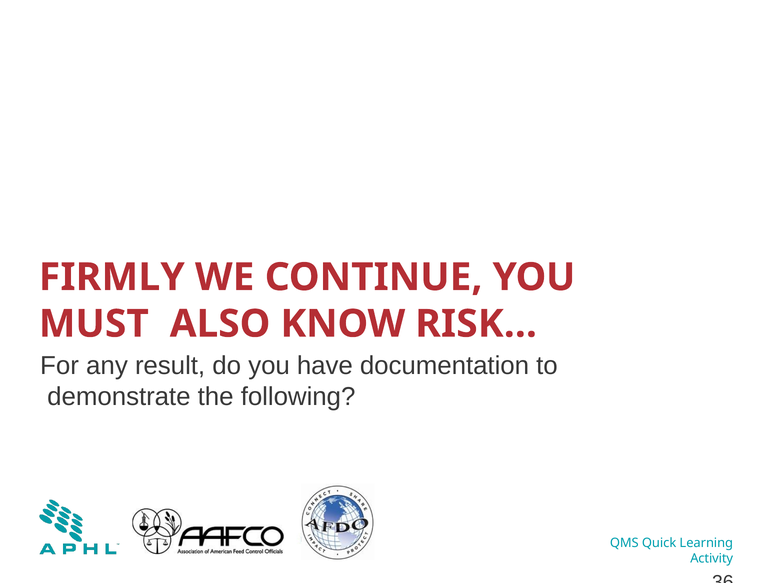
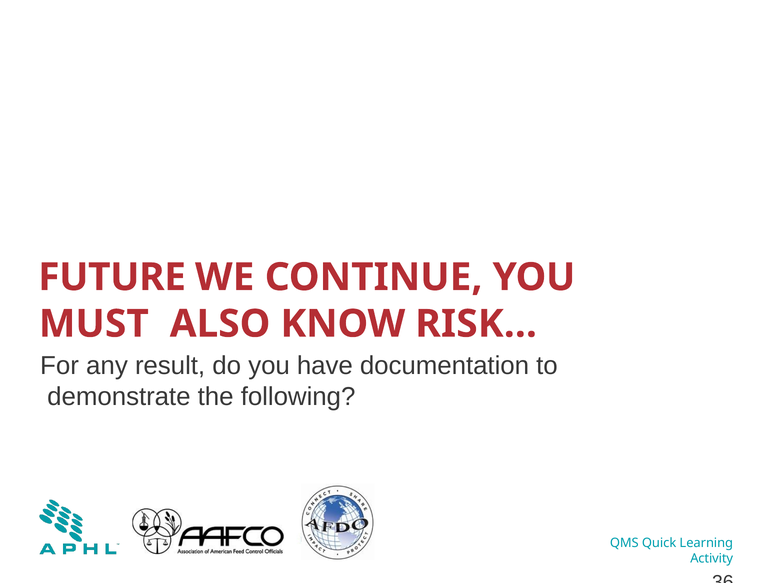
FIRMLY: FIRMLY -> FUTURE (112, 277)
